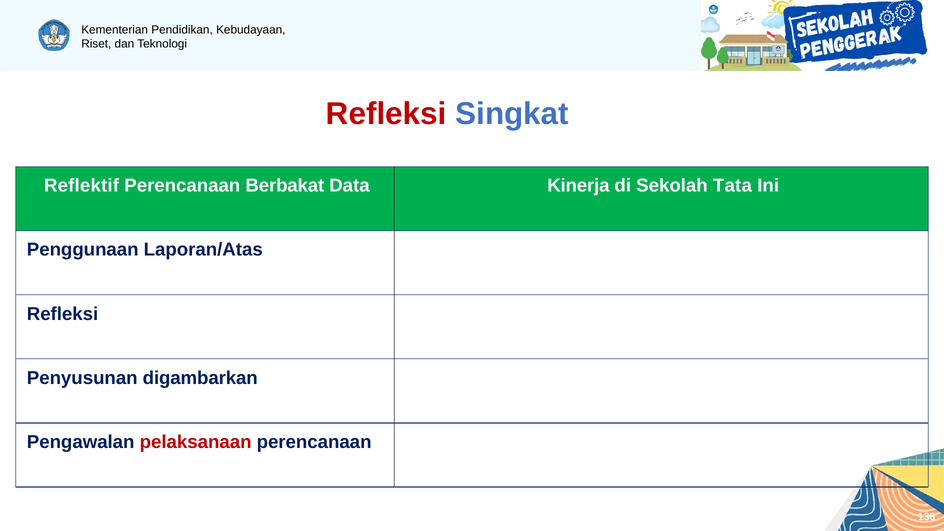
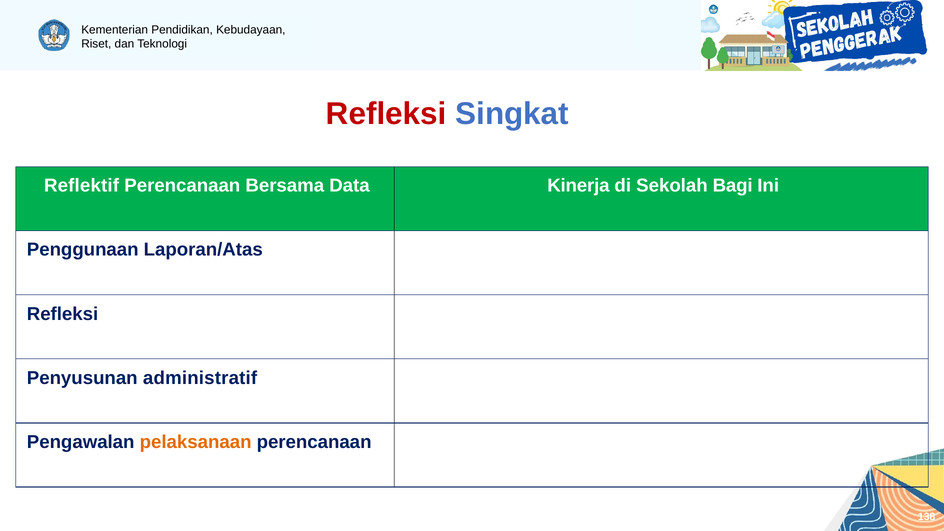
Berbakat: Berbakat -> Bersama (285, 186)
Tata: Tata -> Bagi (733, 186)
digambarkan: digambarkan -> administratif (200, 378)
pelaksanaan colour: red -> orange (196, 442)
